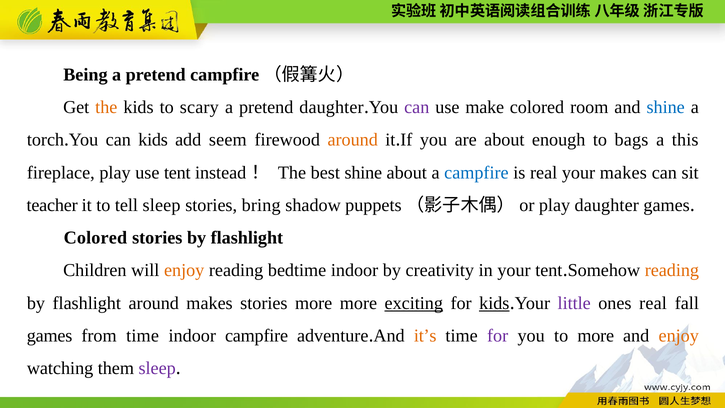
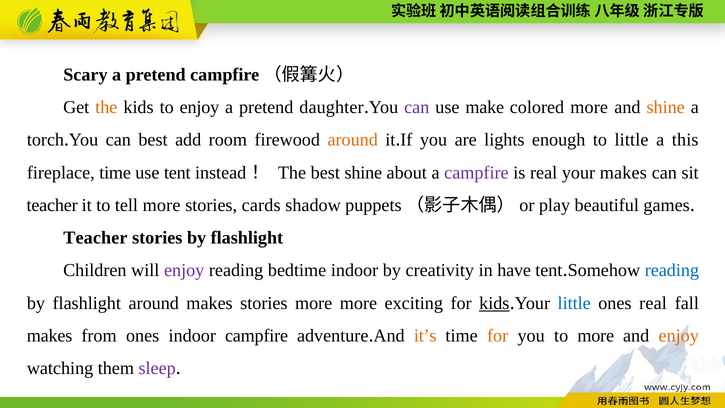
Being: Being -> Scary (85, 75)
to scary: scary -> enjoy (199, 107)
colored room: room -> more (589, 107)
shine colour: blue -> orange (666, 107)
can kids: kids -> best (153, 140)
seem: seem -> room (228, 140)
are about: about -> lights (504, 140)
to bags: bags -> little (632, 140)
fireplace play: play -> time (115, 172)
campfire colour: blue -> purple (476, 172)
tell sleep: sleep -> more (162, 205)
bring: bring -> cards (261, 205)
play daughter: daughter -> beautiful (607, 205)
Colored: Colored -> Teacher (95, 238)
enjoy colour: orange -> purple (184, 270)
in your: your -> have (514, 270)
reading colour: orange -> blue (672, 270)
exciting underline: present -> none (414, 303)
little colour: purple -> blue (574, 303)
games: games -> makes (50, 336)
from time: time -> ones (143, 336)
for colour: purple -> orange (498, 336)
